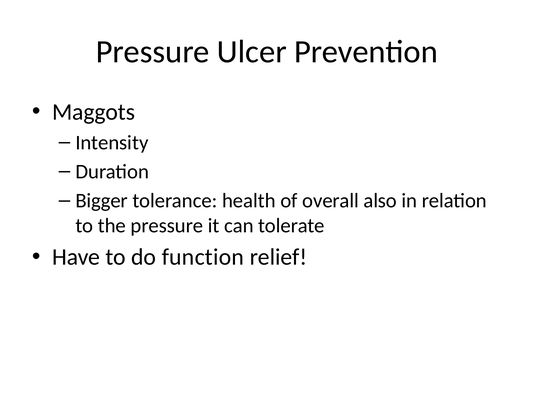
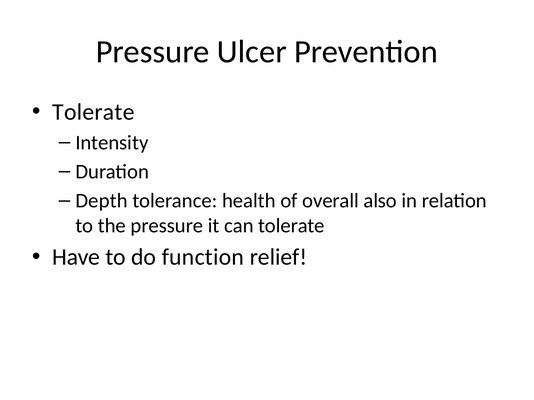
Maggots: Maggots -> Tolerate (93, 112)
Bigger: Bigger -> Depth (102, 201)
